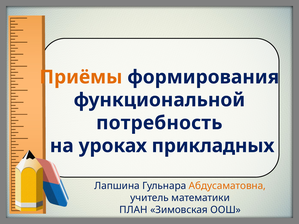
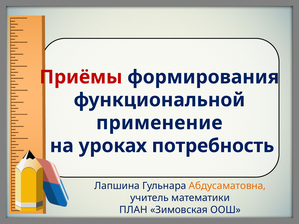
Приёмы colour: orange -> red (81, 77)
потребность: потребность -> применение (159, 123)
прикладных: прикладных -> потребность (213, 146)
